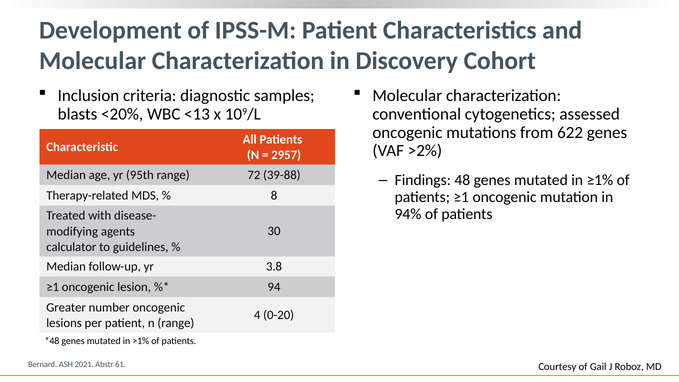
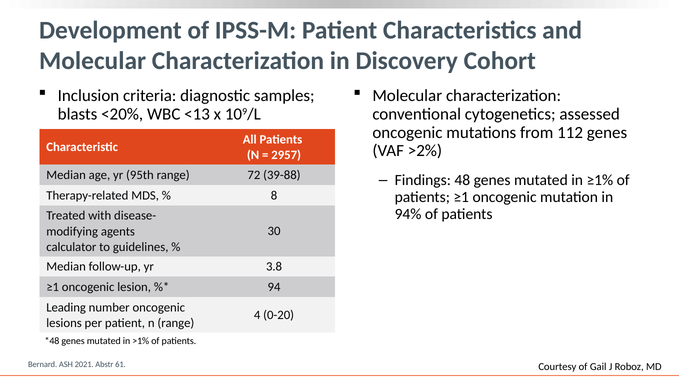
622: 622 -> 112 (570, 132)
Greater: Greater -> Leading (66, 307)
